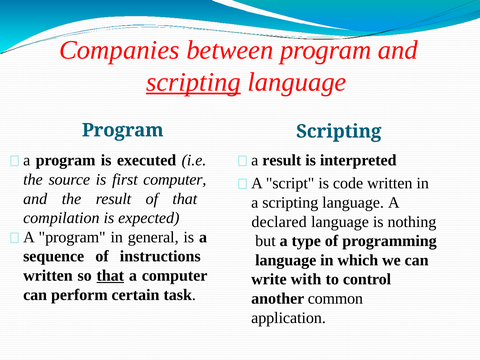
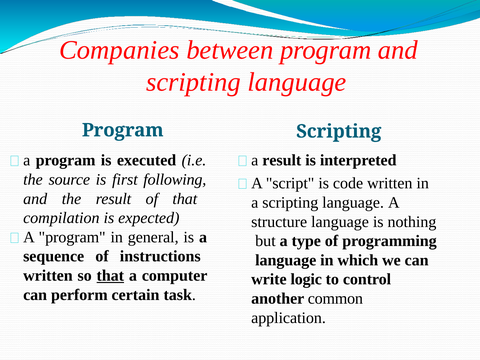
scripting underline: present -> none (193, 82)
first computer: computer -> following (175, 180)
declared: declared -> structure (279, 222)
with: with -> logic (306, 279)
